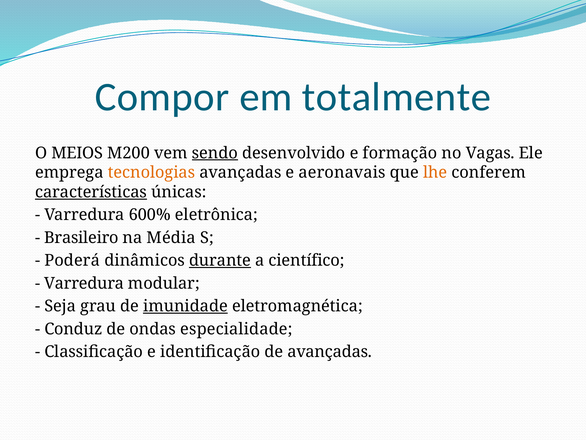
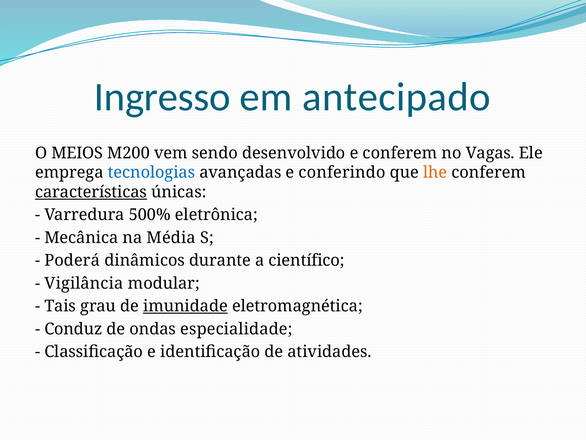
Compor: Compor -> Ingresso (162, 97)
totalmente: totalmente -> antecipado (396, 97)
sendo underline: present -> none (215, 153)
e formação: formação -> conferem (400, 153)
tecnologias colour: orange -> blue (151, 172)
aeronavais: aeronavais -> conferindo (342, 172)
600%: 600% -> 500% (150, 215)
Brasileiro: Brasileiro -> Mecânica (81, 237)
durante underline: present -> none (220, 260)
Varredura: Varredura -> Vigilância (84, 283)
Seja: Seja -> Tais (60, 306)
de avançadas: avançadas -> atividades (330, 351)
